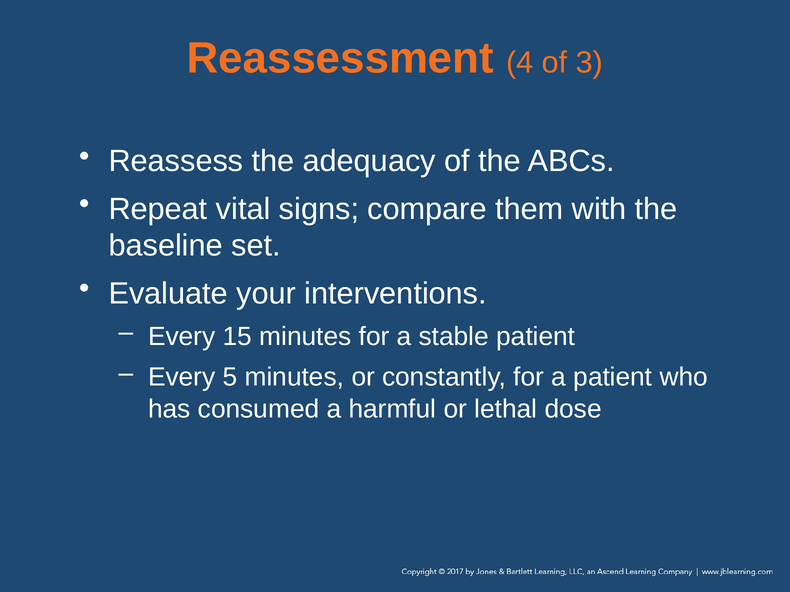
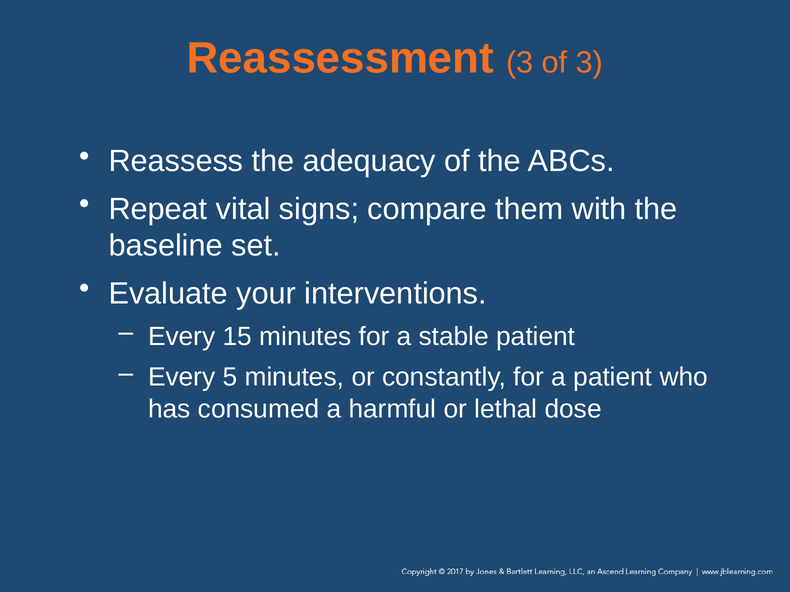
Reassessment 4: 4 -> 3 (520, 63)
